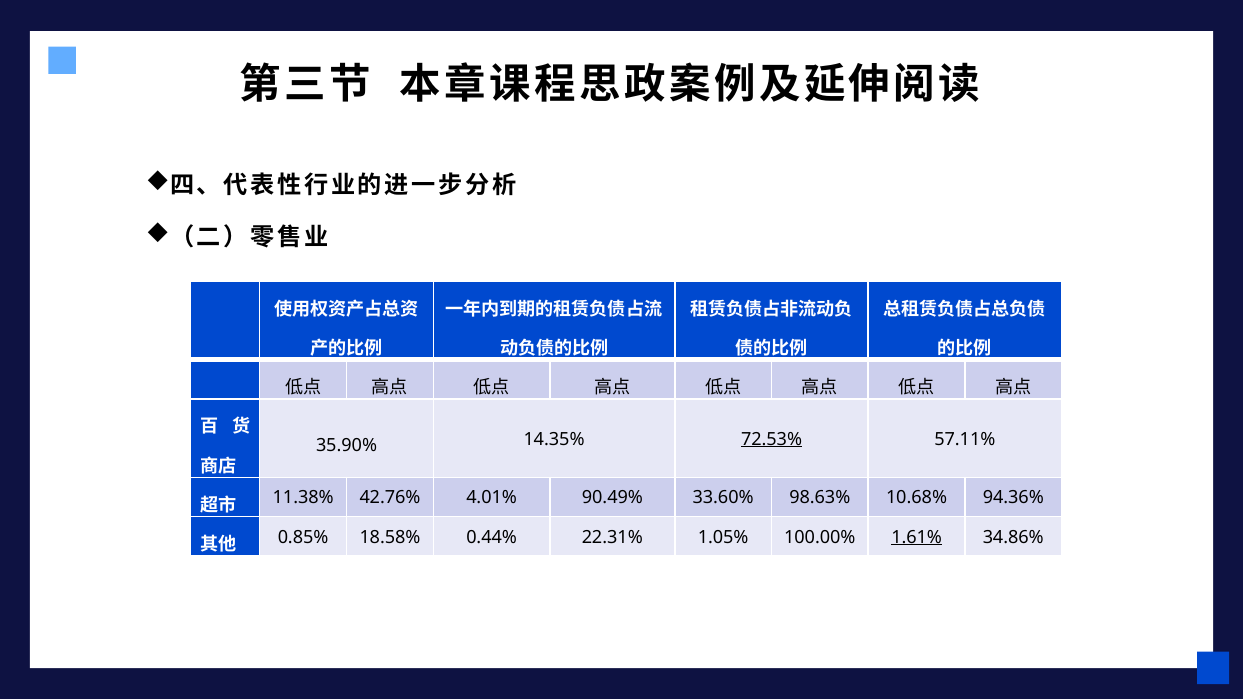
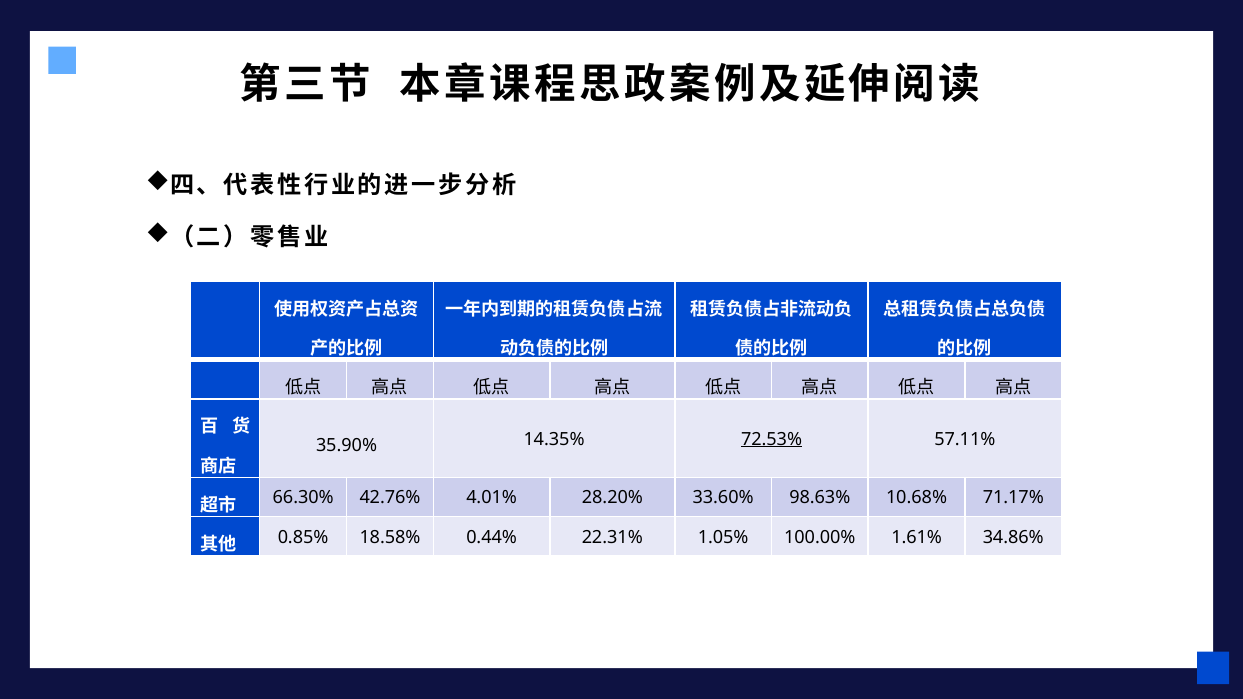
11.38%: 11.38% -> 66.30% (303, 498)
90.49%: 90.49% -> 28.20% (612, 498)
94.36%: 94.36% -> 71.17% (1013, 498)
1.61% underline: present -> none (917, 537)
